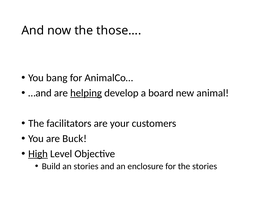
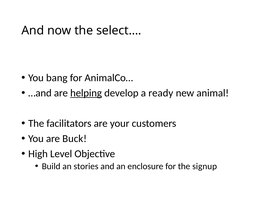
those…: those… -> select… (119, 30)
board: board -> ready (161, 93)
High underline: present -> none (38, 154)
the stories: stories -> signup (205, 166)
